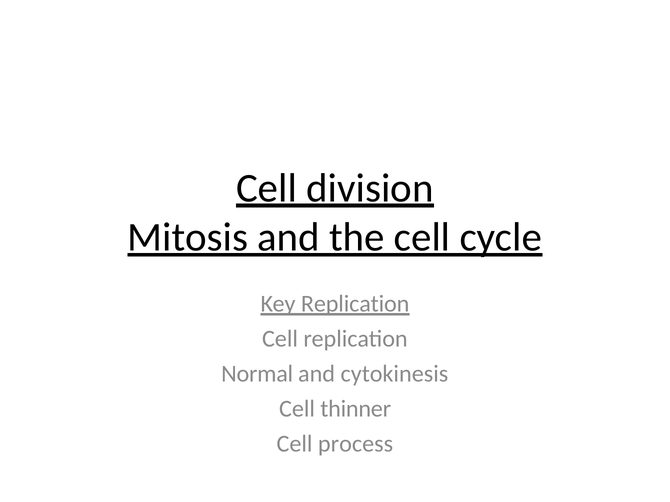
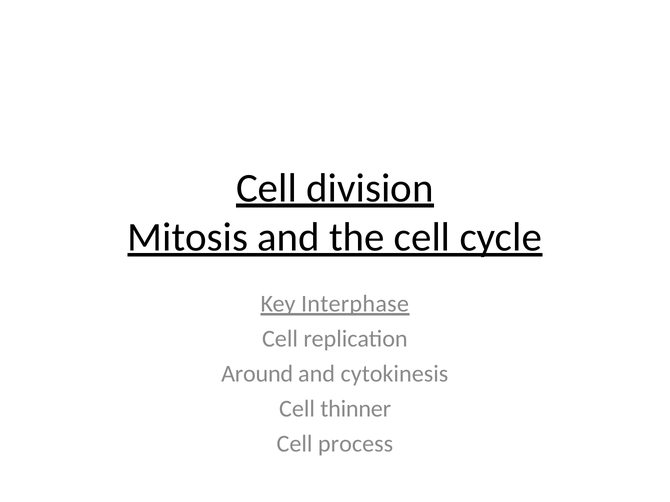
Key Replication: Replication -> Interphase (355, 304)
Normal: Normal -> Around (257, 374)
